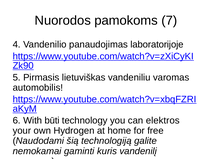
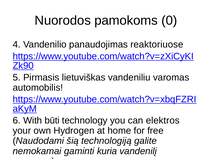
7: 7 -> 0 (169, 21)
laboratorijoje: laboratorijoje -> reaktoriuose (157, 44)
kuris: kuris -> kuria (107, 151)
